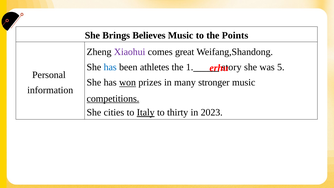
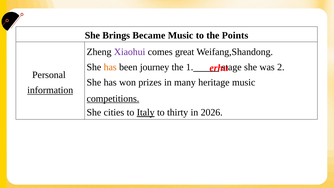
Believes: Believes -> Became (149, 35)
has colour: blue -> orange (110, 67)
athletes: athletes -> journey (155, 67)
story: story -> stage (232, 67)
5: 5 -> 2 (281, 67)
won underline: present -> none (128, 82)
stronger: stronger -> heritage (214, 82)
information underline: none -> present (50, 90)
2023: 2023 -> 2026 (212, 112)
